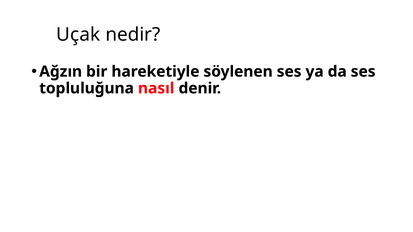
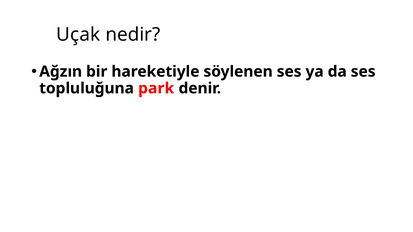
nasıl: nasıl -> park (156, 88)
